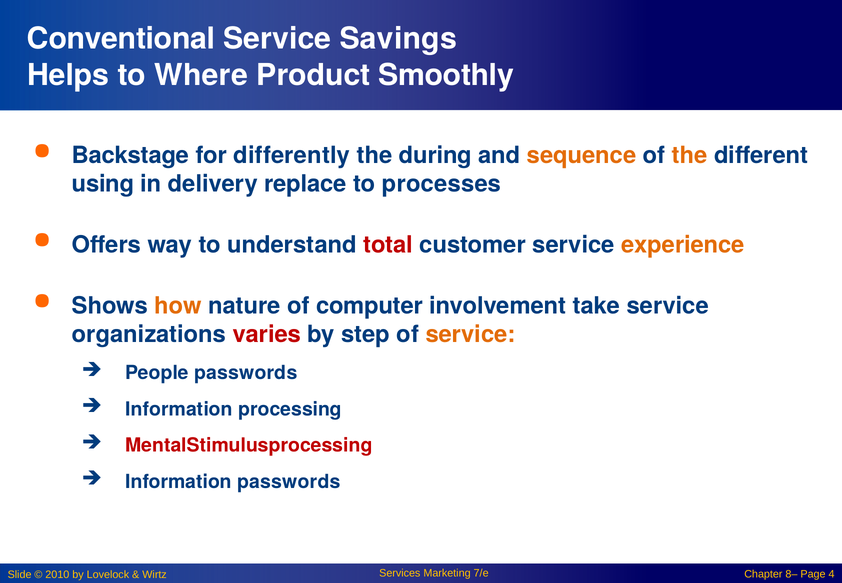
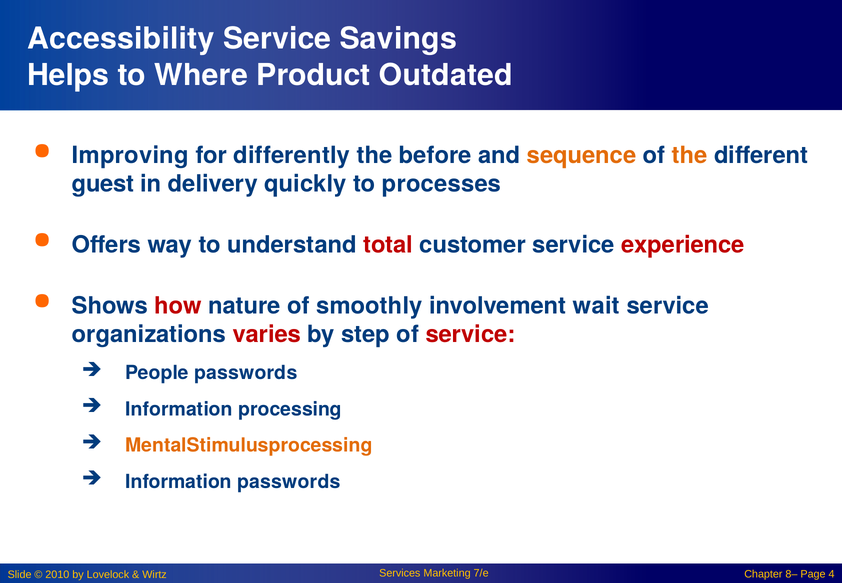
Conventional: Conventional -> Accessibility (121, 39)
Smoothly: Smoothly -> Outdated (446, 75)
Backstage: Backstage -> Improving (130, 156)
during: during -> before (435, 156)
using: using -> guest (103, 184)
replace: replace -> quickly (305, 184)
experience colour: orange -> red (683, 245)
how colour: orange -> red (178, 306)
computer: computer -> smoothly (369, 306)
take: take -> wait (596, 306)
service colour: orange -> red (470, 334)
MentalStimulusprocessing colour: red -> orange (249, 445)
